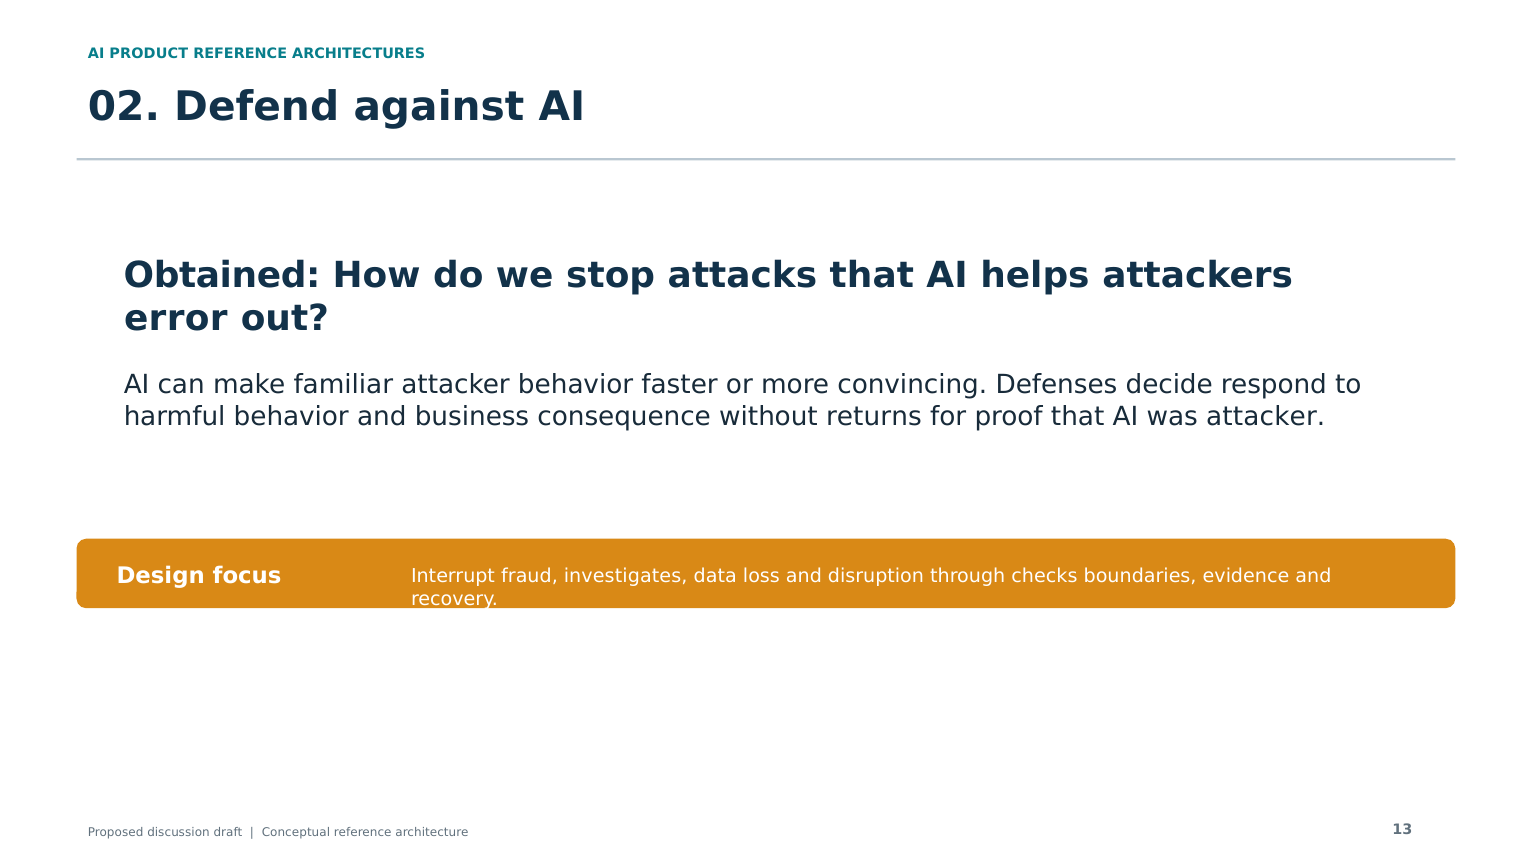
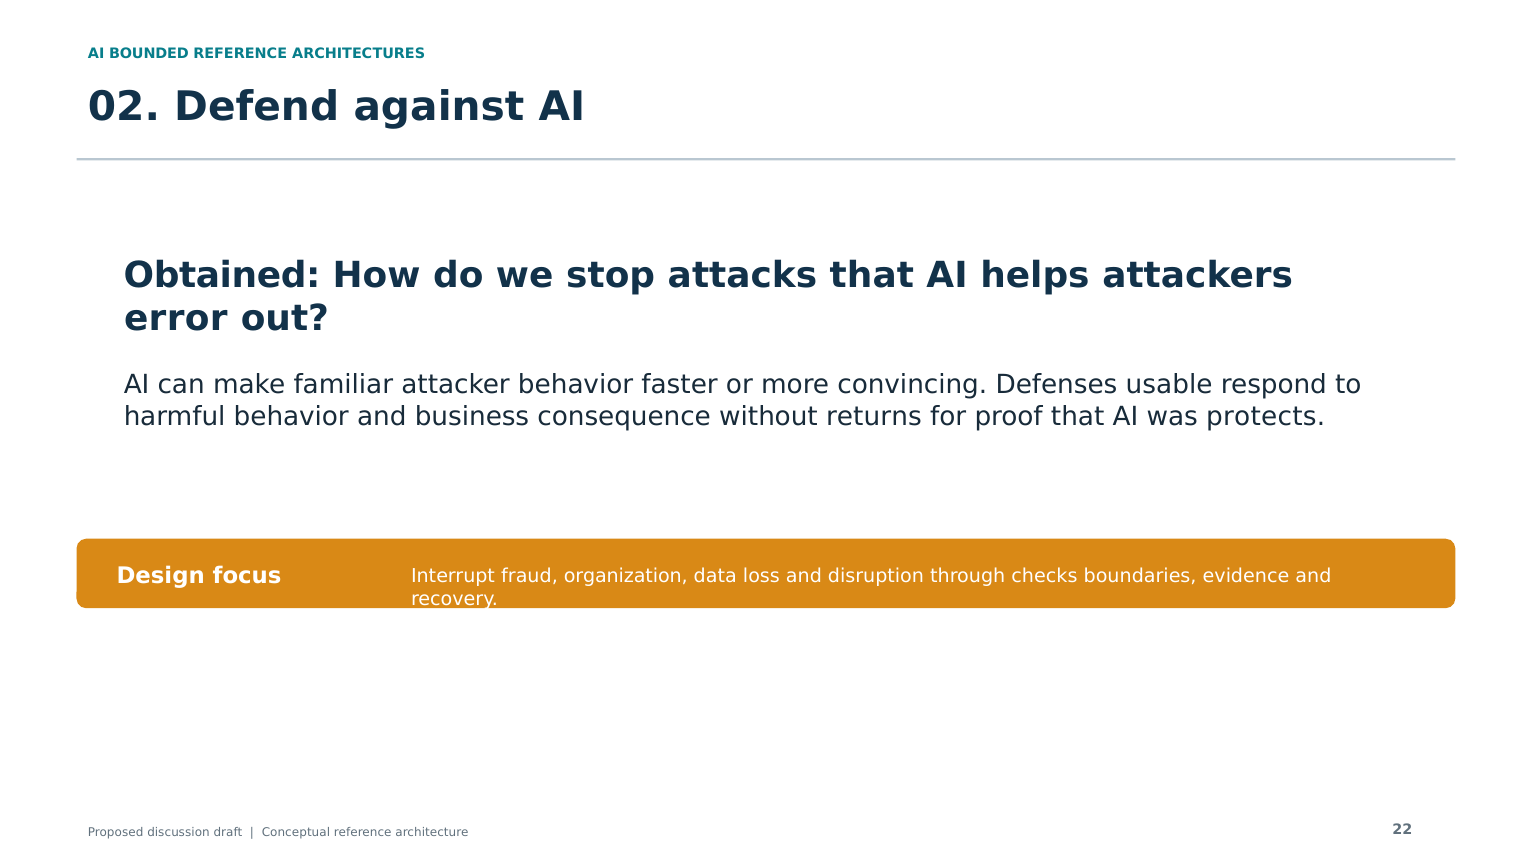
PRODUCT: PRODUCT -> BOUNDED (149, 54)
decide: decide -> usable (1169, 385)
was attacker: attacker -> protects (1266, 416)
investigates: investigates -> organization (626, 576)
13: 13 -> 22 (1402, 829)
